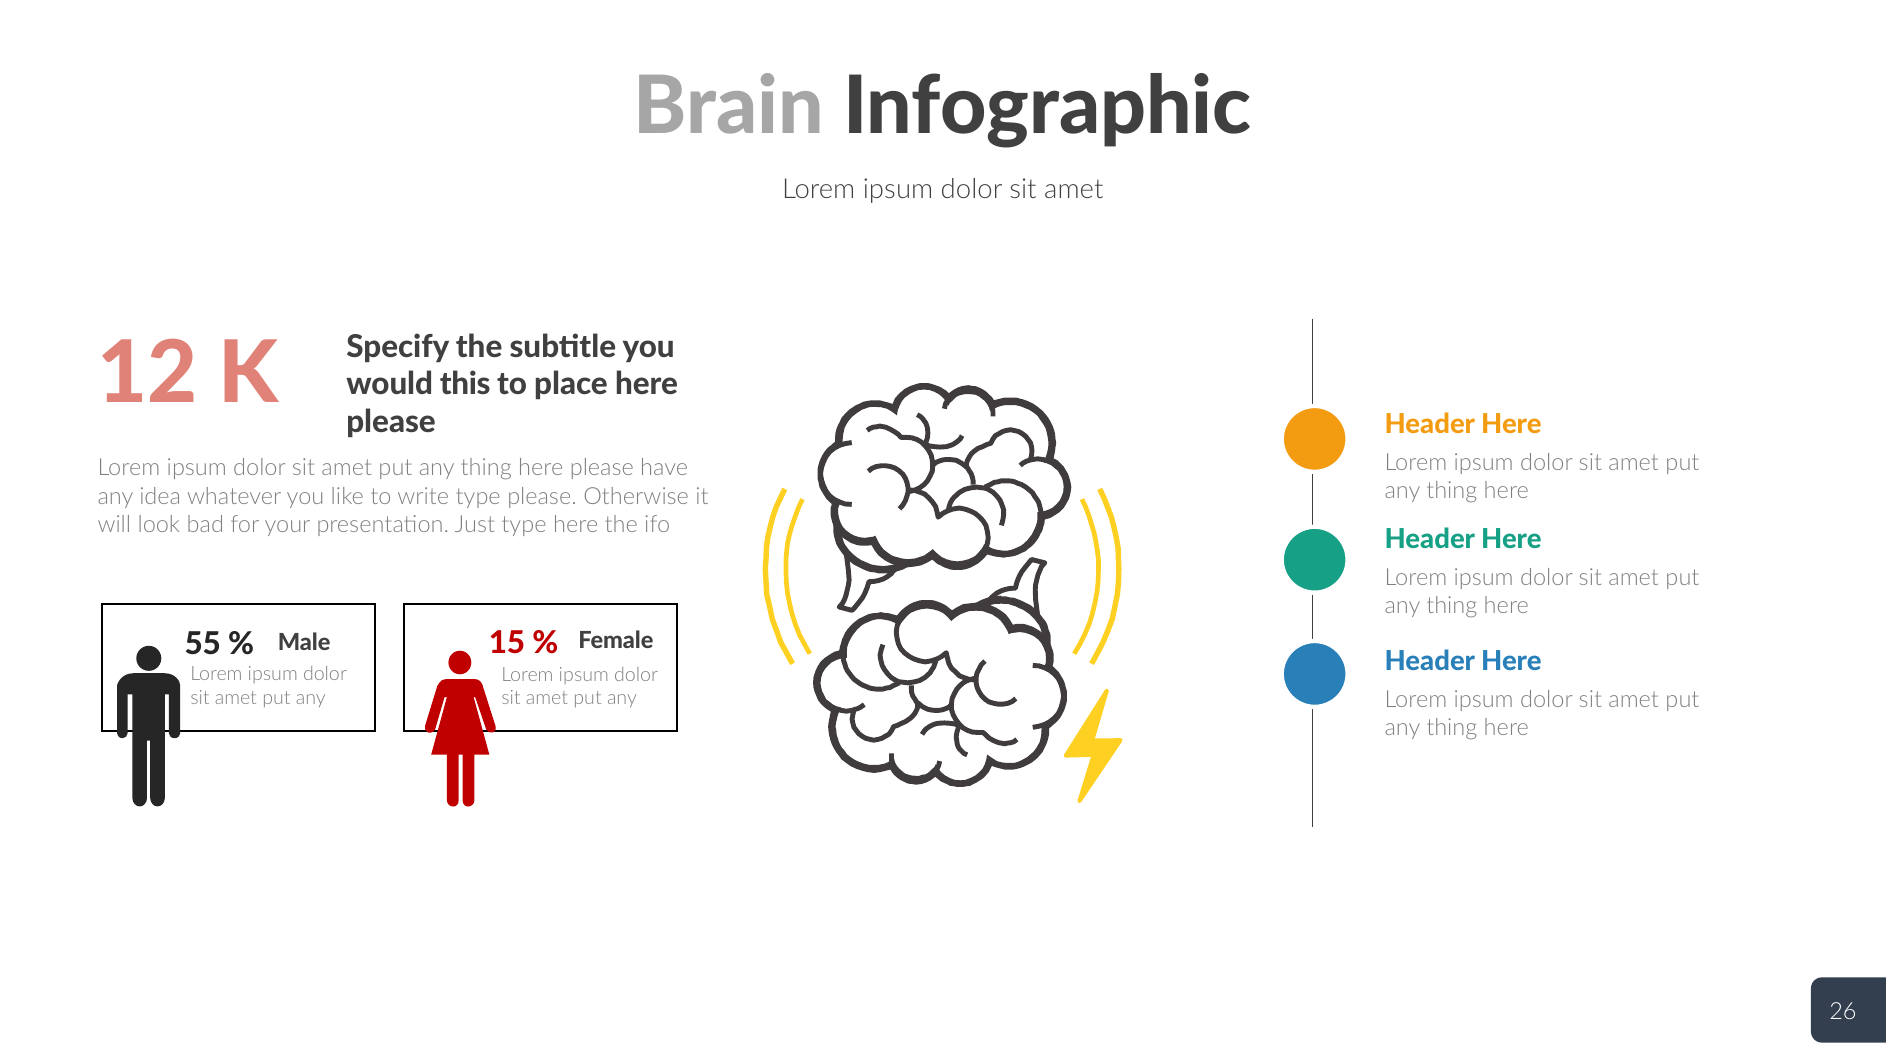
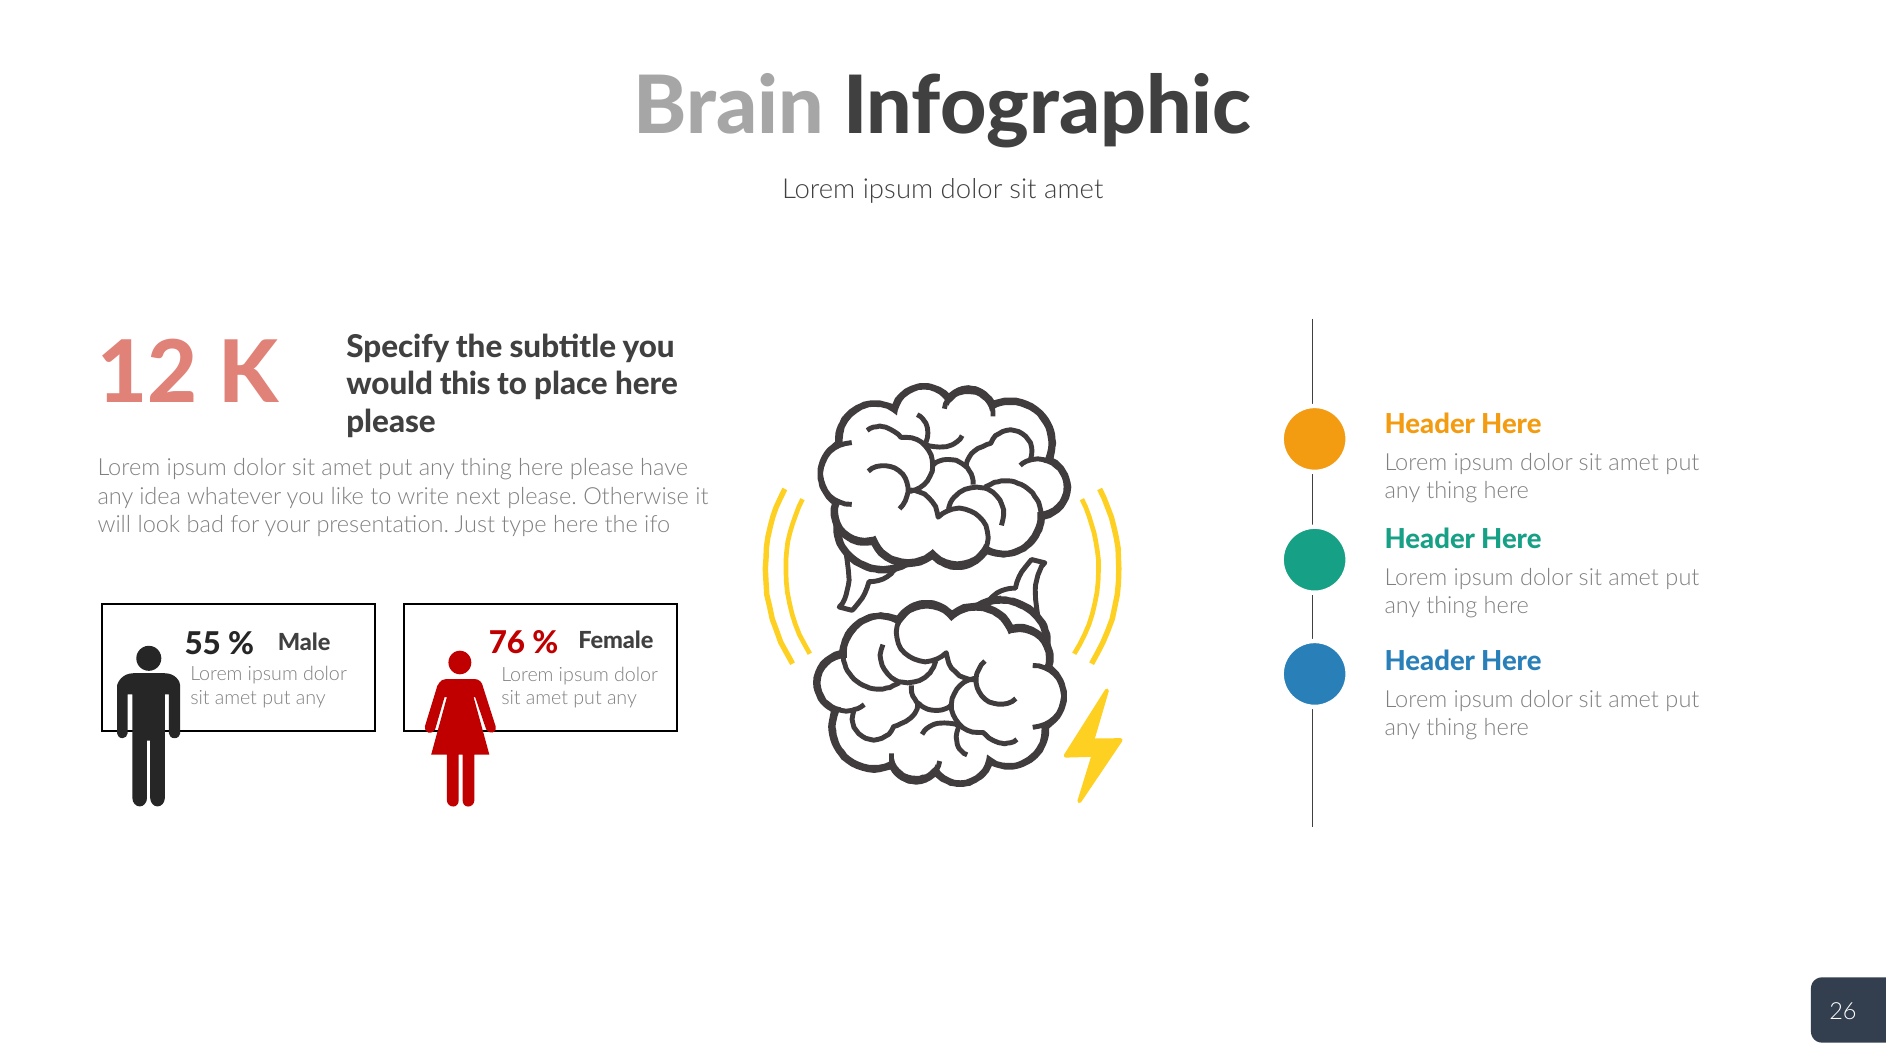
write type: type -> next (478, 496)
15: 15 -> 76 (507, 643)
